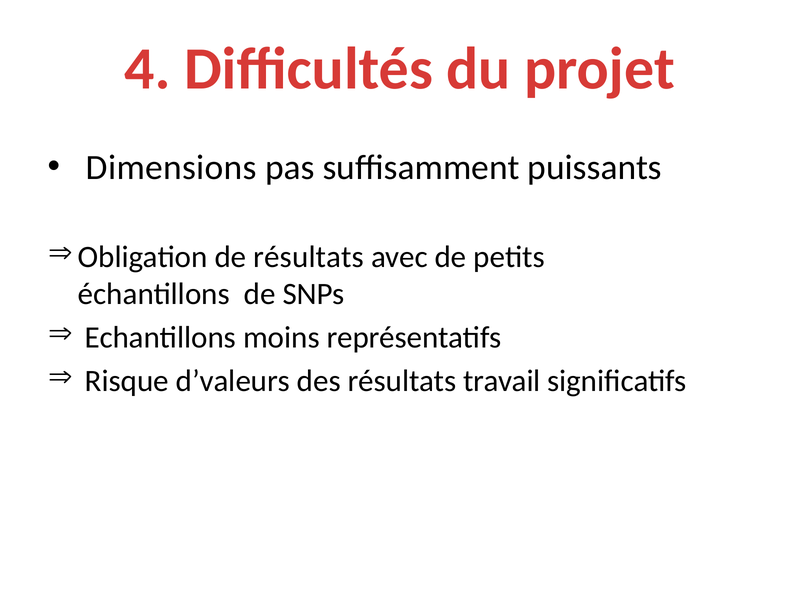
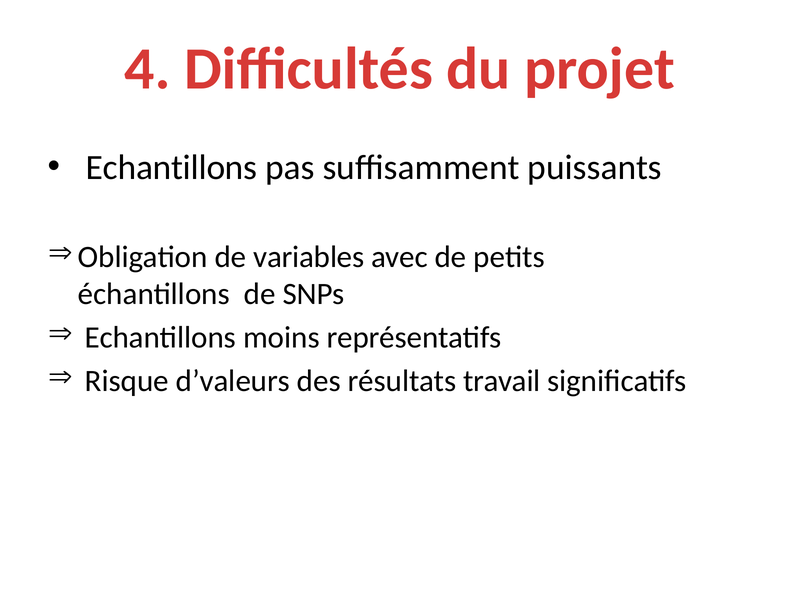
Dimensions: Dimensions -> Echantillons (172, 168)
de résultats: résultats -> variables (309, 257)
